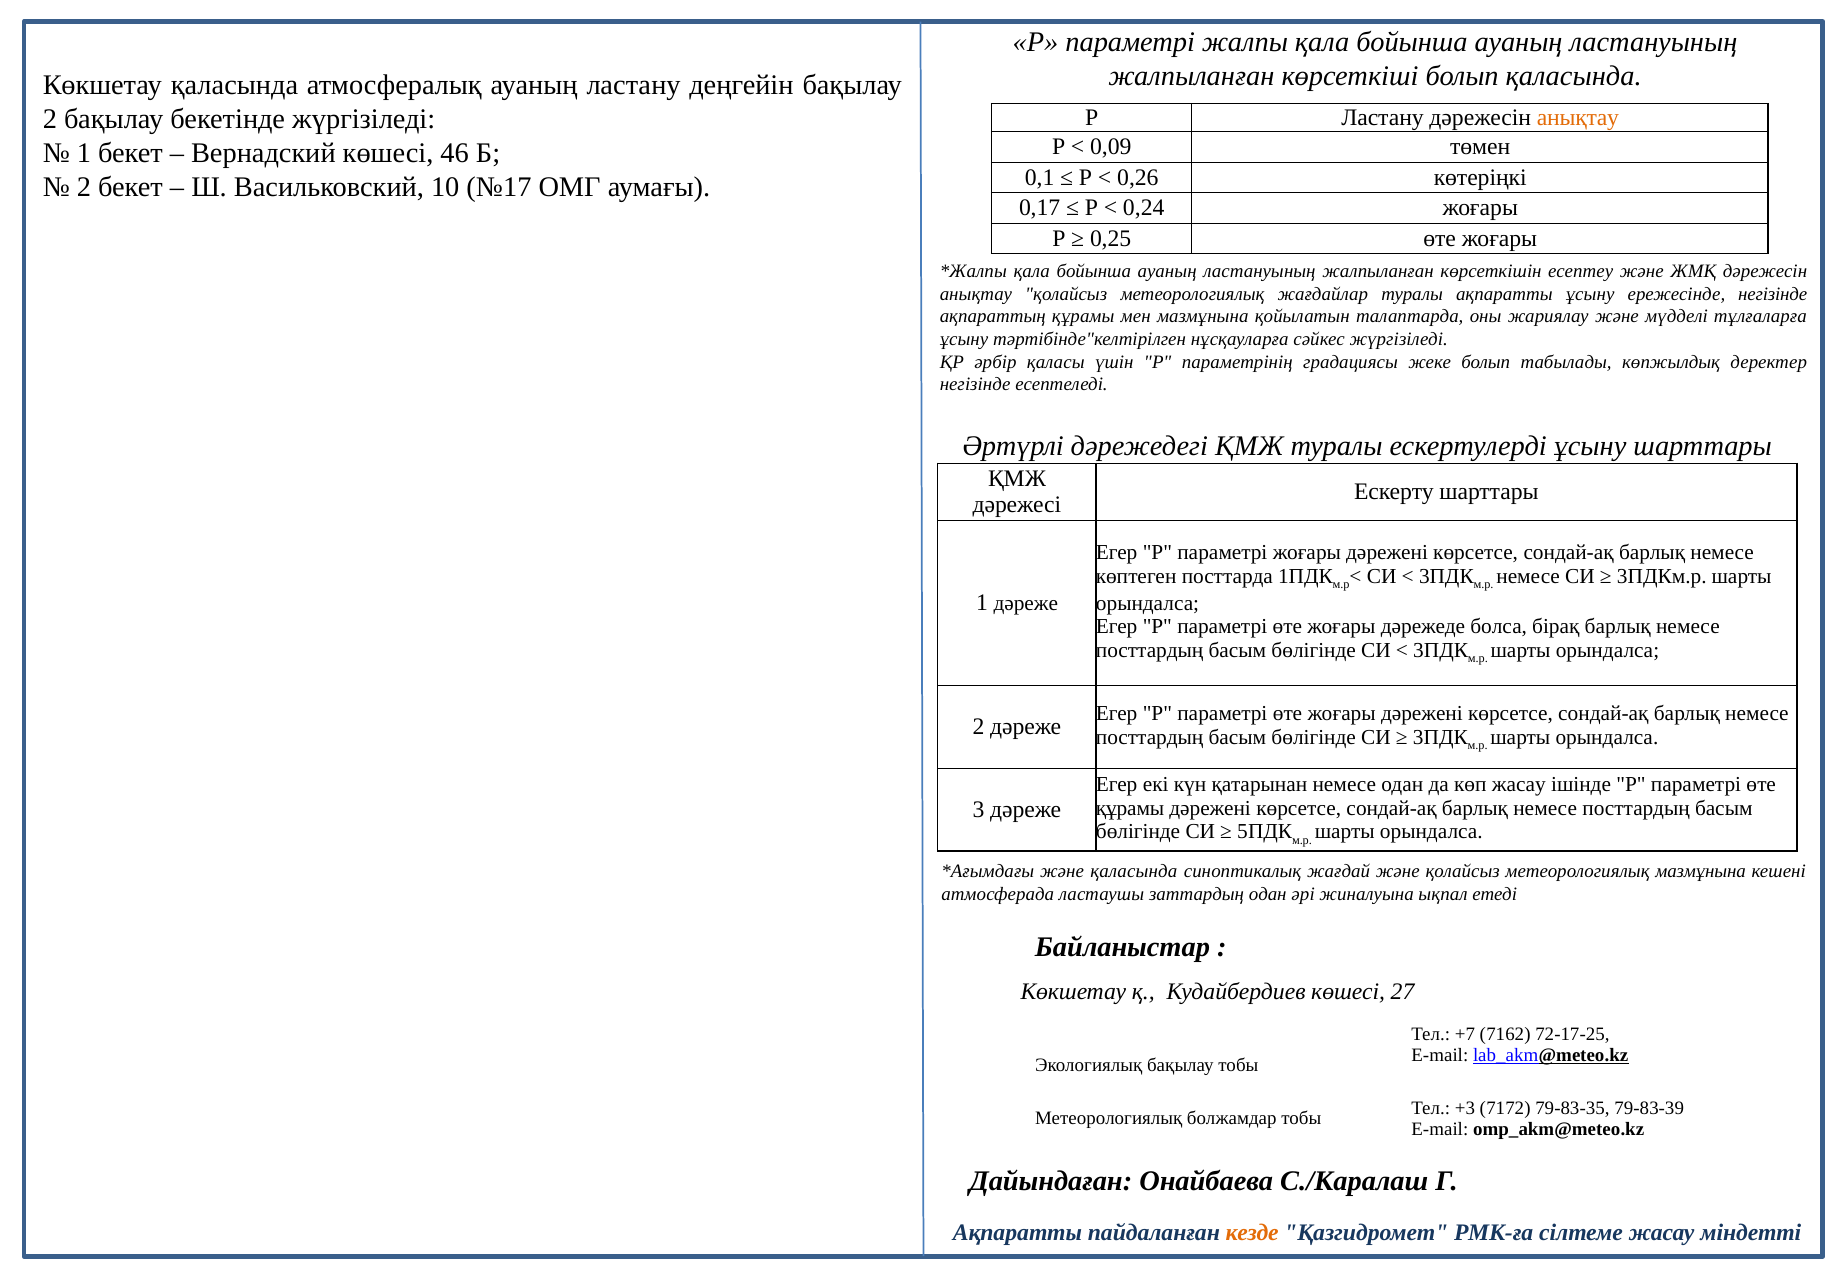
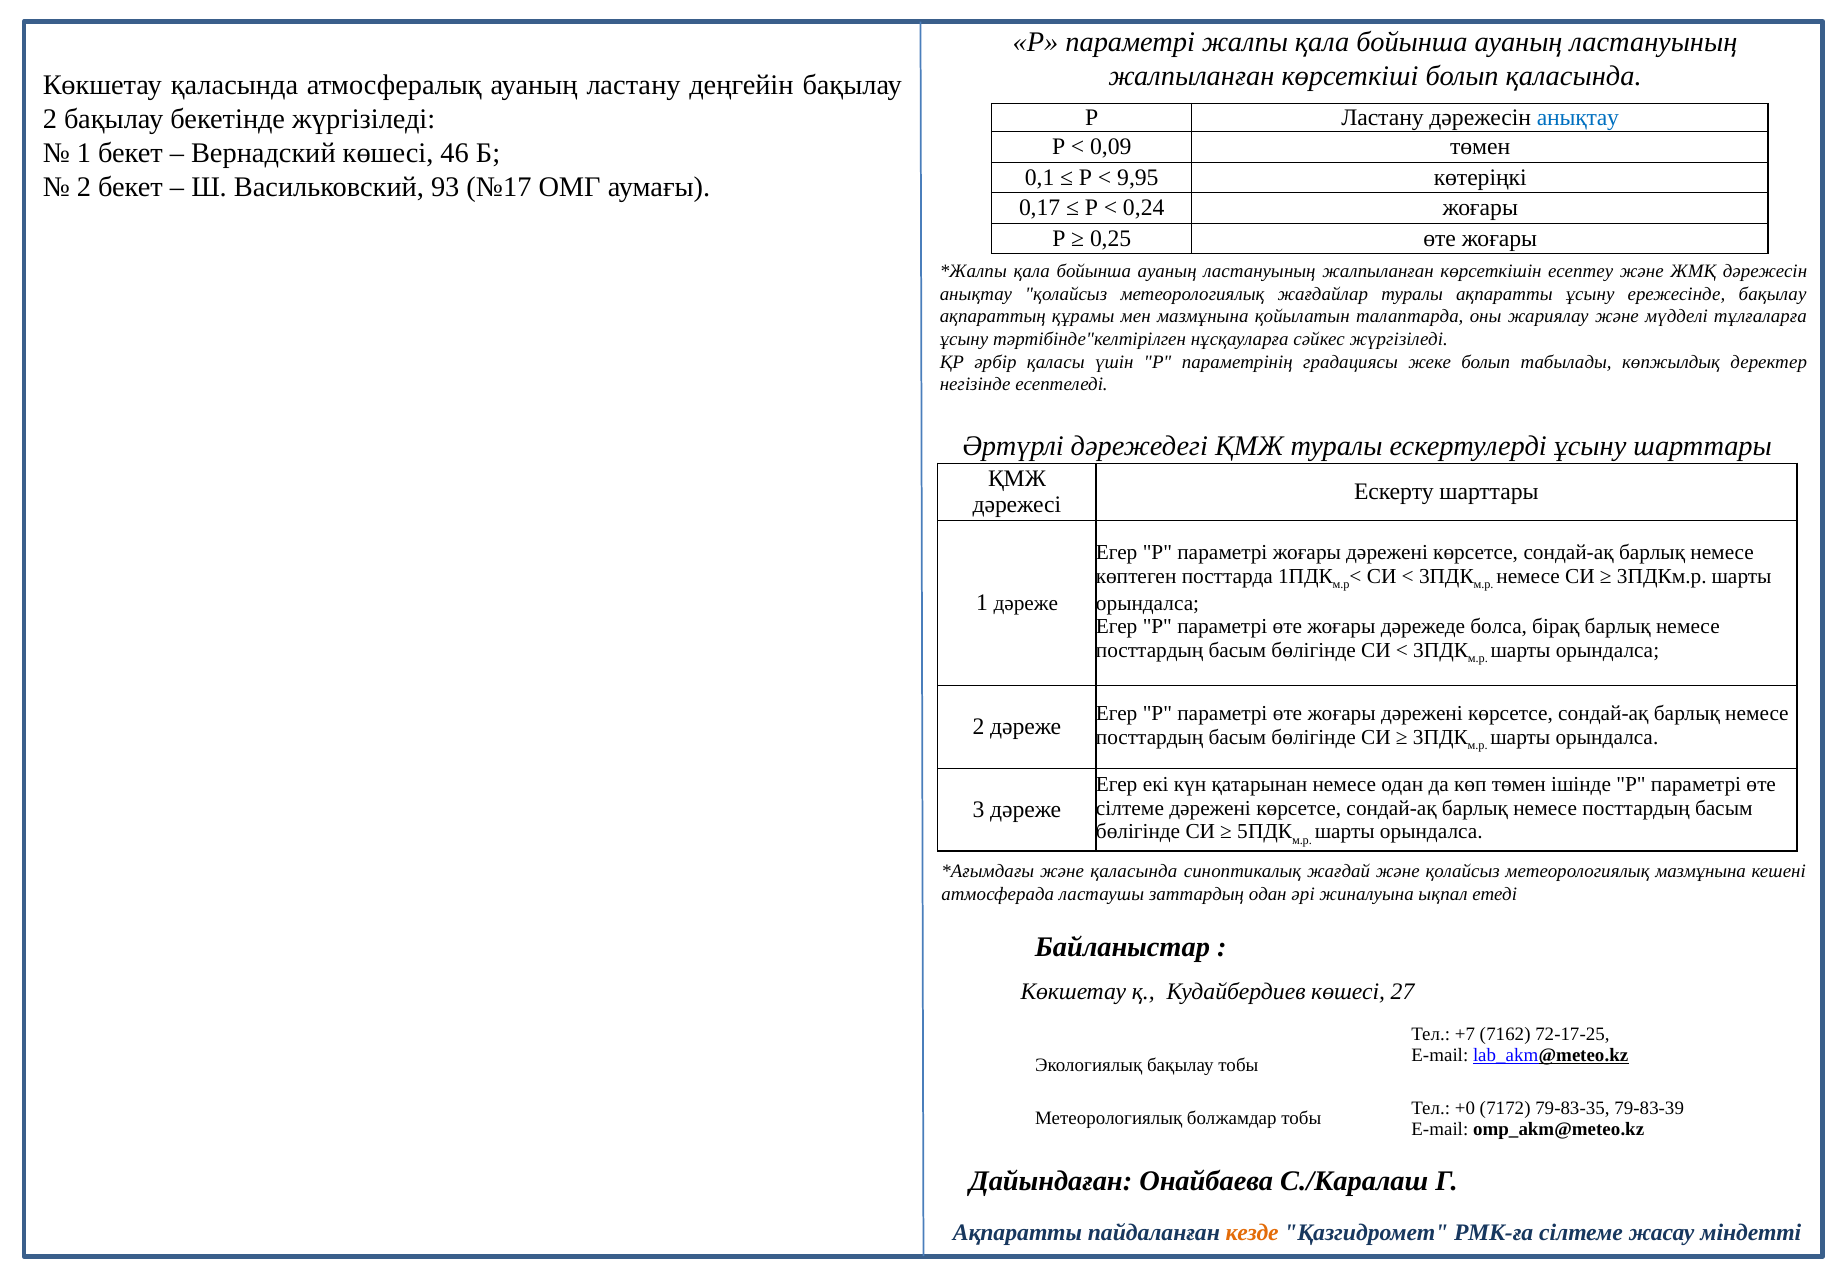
анықтау colour: orange -> blue (1578, 118)
0,26: 0,26 -> 9,95 (1138, 177)
10: 10 -> 93 (445, 188)
ережесінде негізінде: негізінде -> бақылау (1772, 294)
көп жасау: жасау -> төмен (1519, 785)
құрамы: құрамы -> сілтеме (1130, 809)
+3: +3 -> +0 (1465, 1108)
